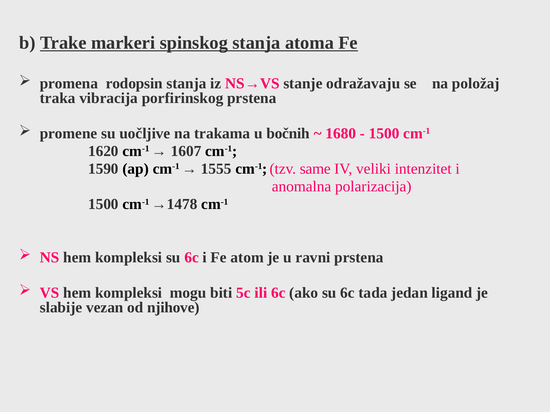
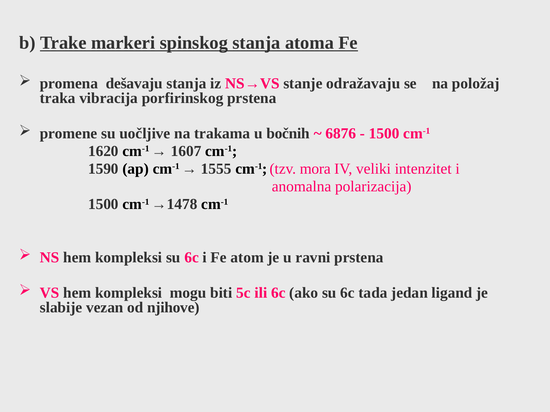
rodopsin: rodopsin -> dešavaju (134, 83)
1680: 1680 -> 6876 (341, 134)
same: same -> mora (315, 169)
